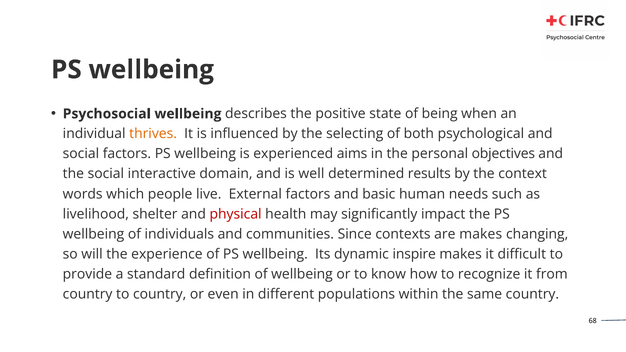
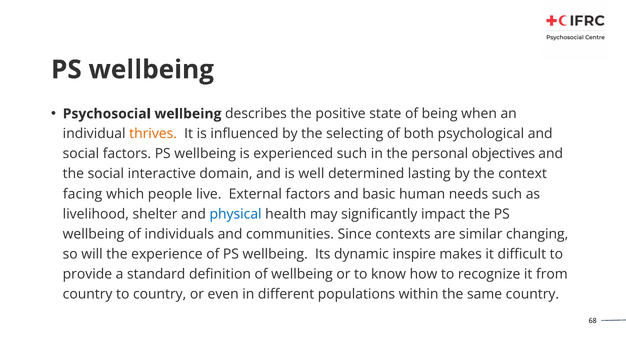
experienced aims: aims -> such (352, 154)
results: results -> lasting (429, 174)
words: words -> facing (83, 194)
physical colour: red -> blue (236, 214)
are makes: makes -> similar (481, 234)
